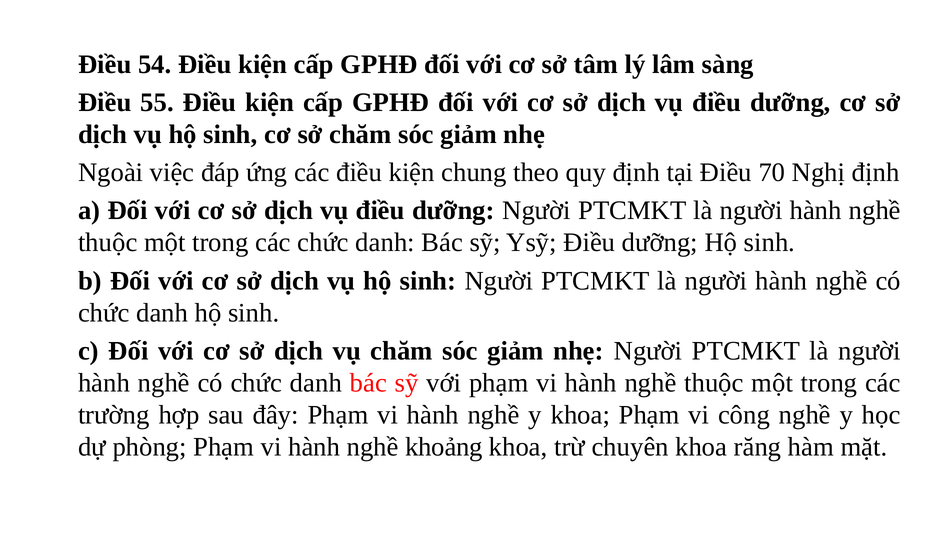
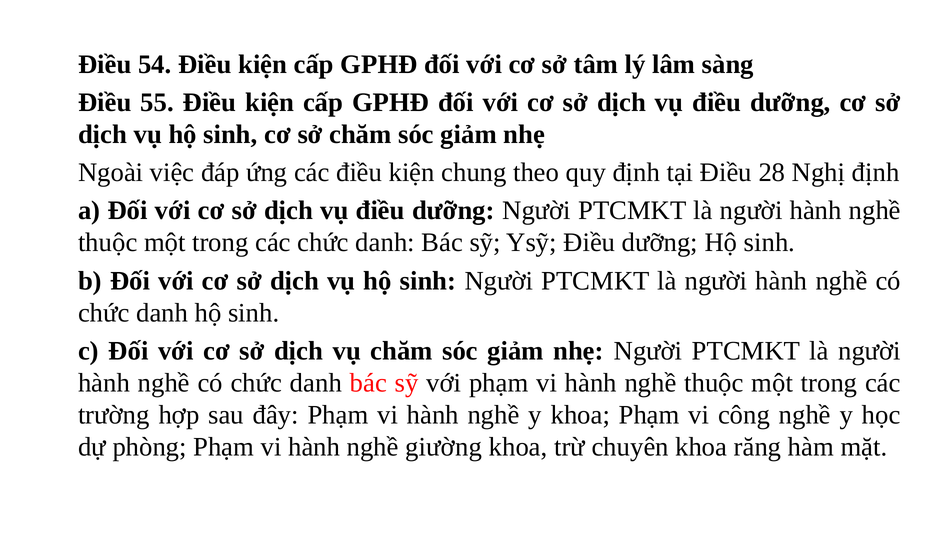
70: 70 -> 28 (772, 173)
khoảng: khoảng -> giường (444, 447)
